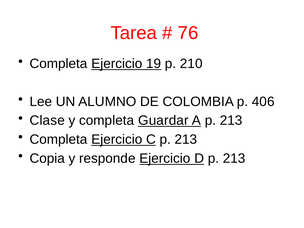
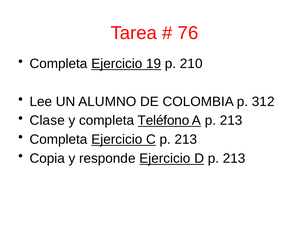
406: 406 -> 312 (263, 102)
Guardar: Guardar -> Teléfono (164, 121)
